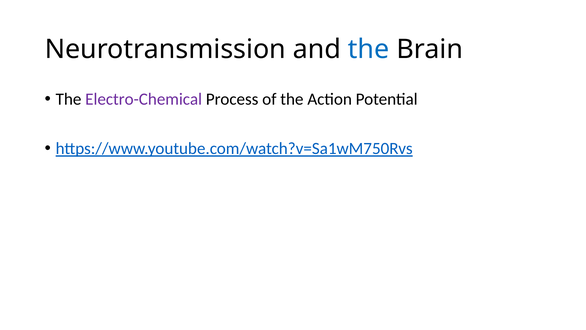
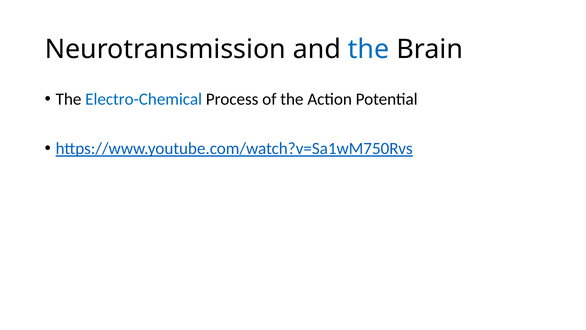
Electro-Chemical colour: purple -> blue (144, 99)
